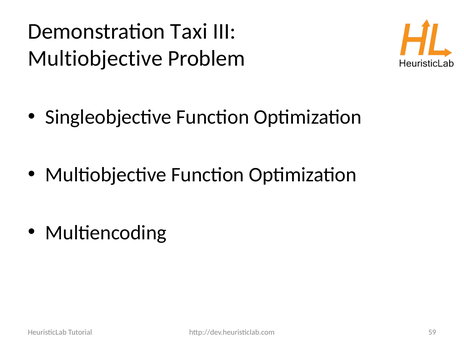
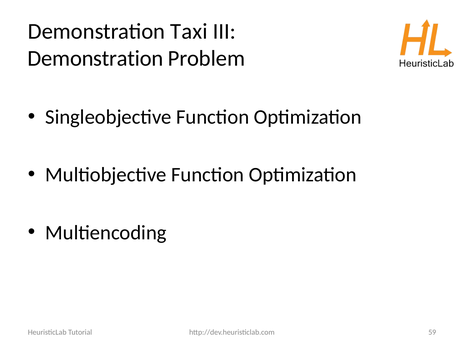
Multiobjective: Multiobjective -> Demonstration (95, 58)
